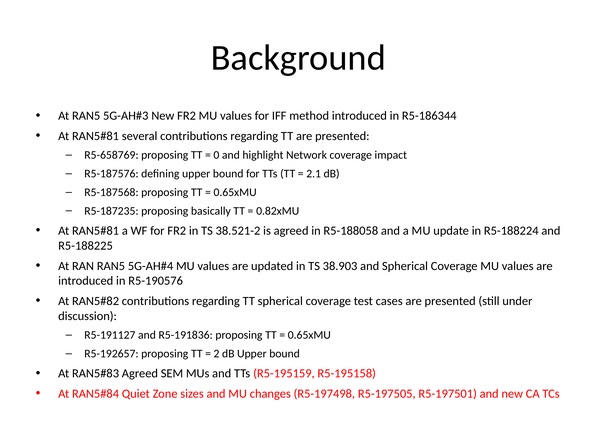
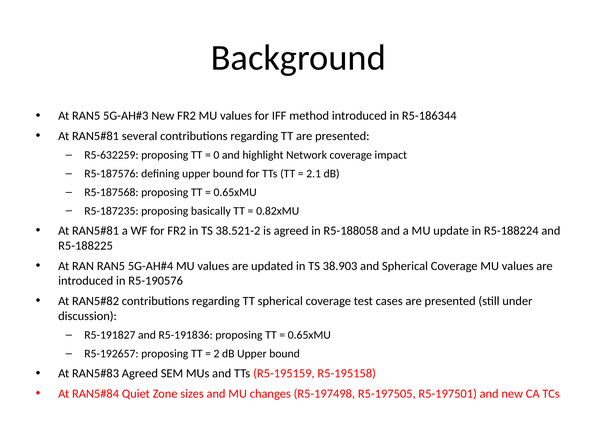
R5-658769: R5-658769 -> R5-632259 (111, 155)
R5-191127: R5-191127 -> R5-191827 (110, 335)
